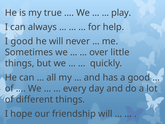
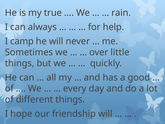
play: play -> rain (121, 13)
I good: good -> camp (22, 41)
